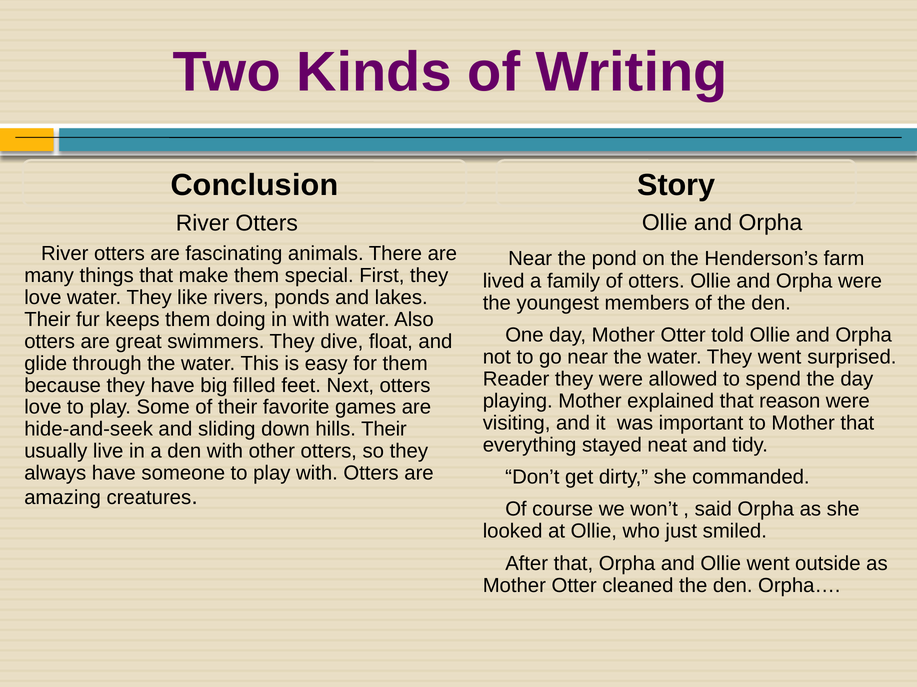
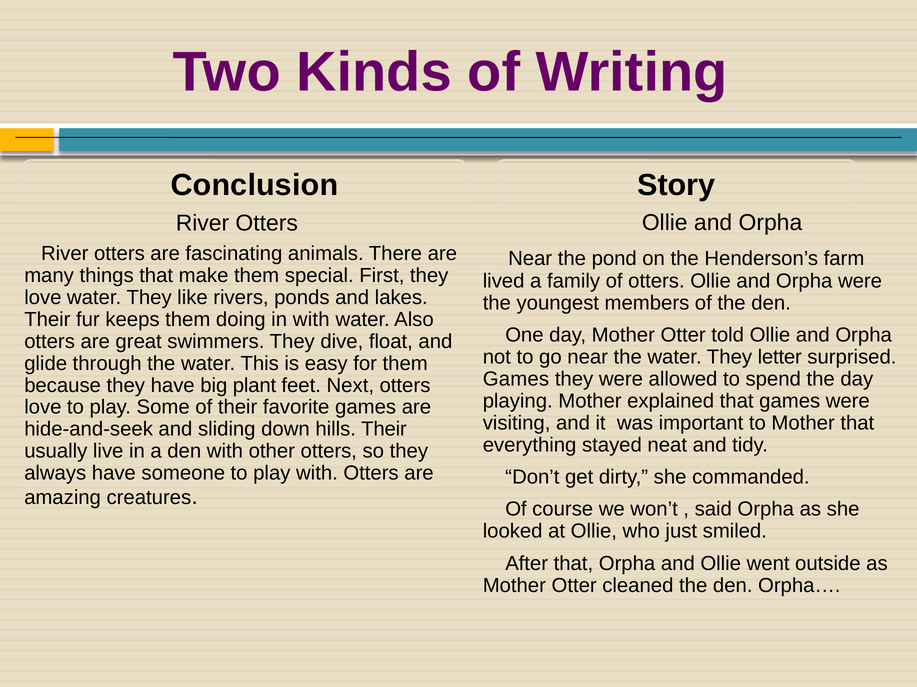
They went: went -> letter (780, 358)
Reader: Reader -> Games (516, 380)
filled: filled -> plant (254, 386)
that reason: reason -> games (790, 402)
